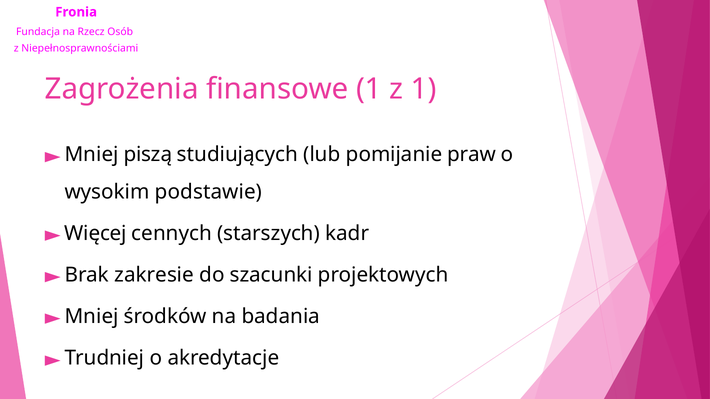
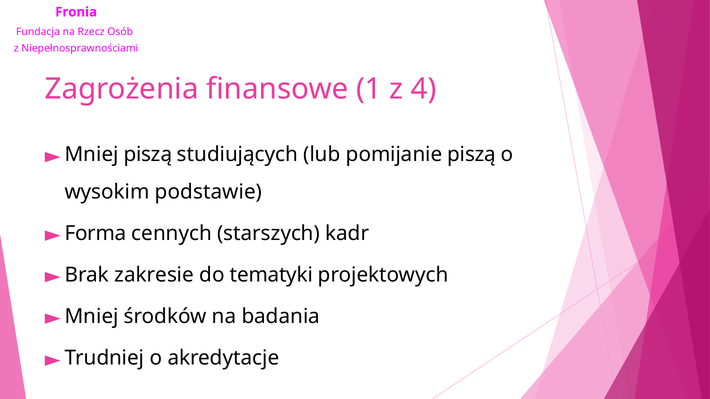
z 1: 1 -> 4 (424, 89)
pomijanie praw: praw -> piszą (472, 155)
Więcej: Więcej -> Forma (96, 234)
szacunki: szacunki -> tematyki (271, 275)
